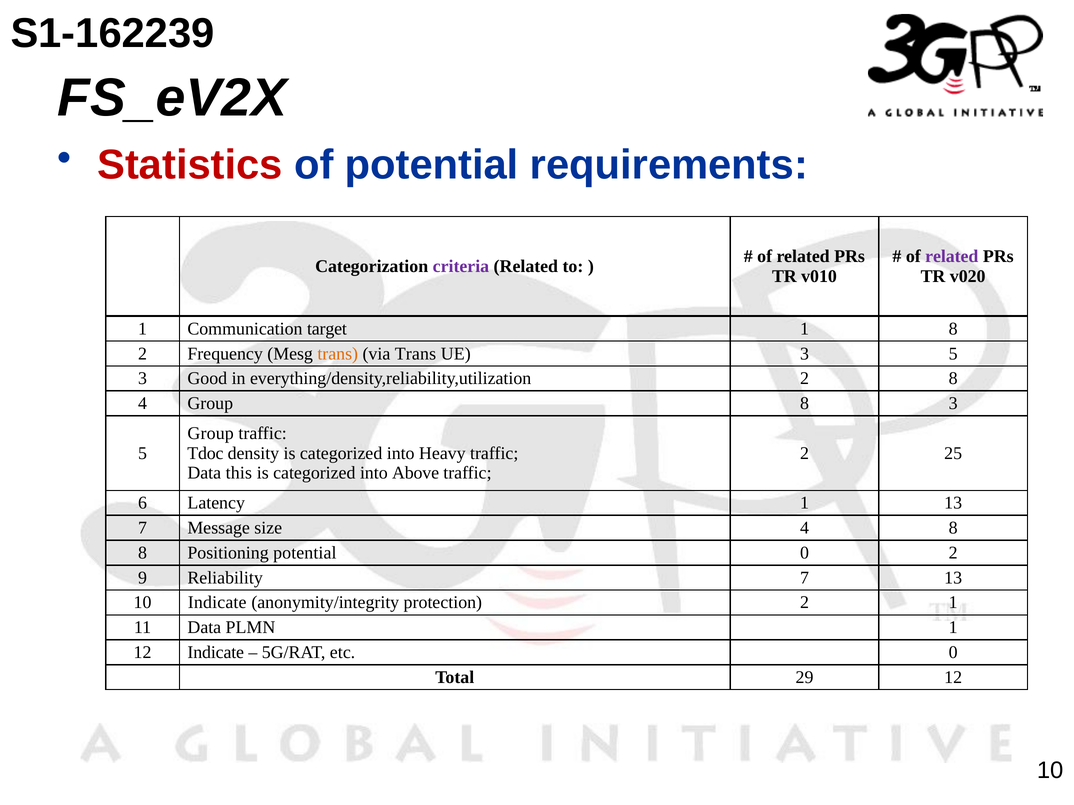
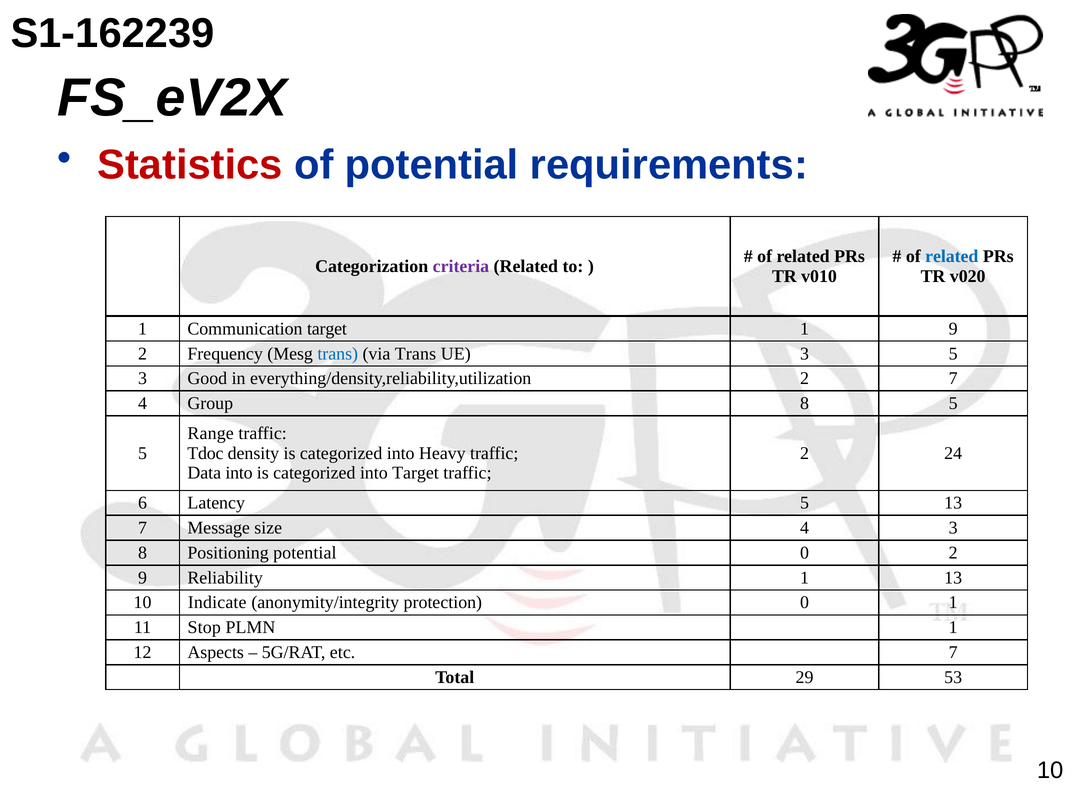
related colour: purple -> blue (952, 257)
1 8: 8 -> 9 (953, 329)
trans colour: orange -> blue (338, 354)
2 8: 8 -> 7 (953, 379)
8 3: 3 -> 5 (953, 404)
Group: Group -> Range (211, 434)
25: 25 -> 24 (953, 454)
Data this: this -> into (239, 473)
into Above: Above -> Target (415, 473)
Latency 1: 1 -> 5 (804, 503)
4 8: 8 -> 3 (953, 528)
Reliability 7: 7 -> 1 (804, 578)
protection 2: 2 -> 0 (804, 603)
11 Data: Data -> Stop (204, 628)
12 Indicate: Indicate -> Aspects (216, 653)
etc 0: 0 -> 7 (953, 653)
29 12: 12 -> 53 (953, 678)
